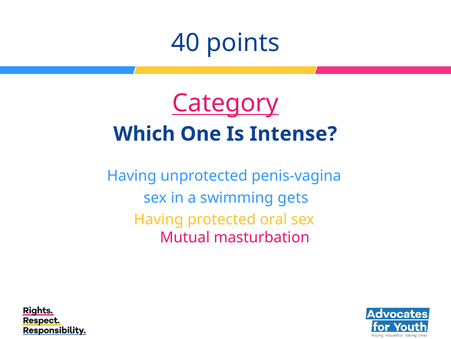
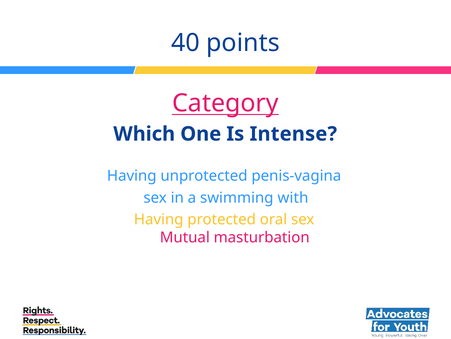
gets: gets -> with (293, 197)
